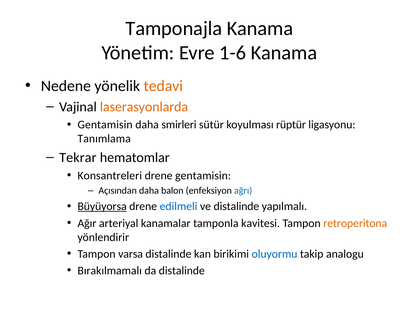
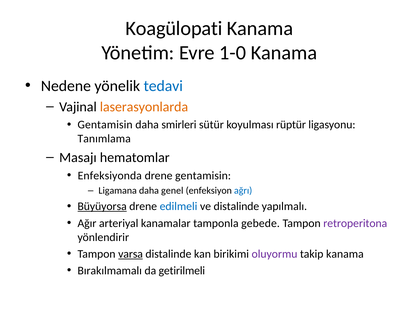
Tamponajla: Tamponajla -> Koagülopati (174, 28)
1-6: 1-6 -> 1-0 (233, 53)
tedavi colour: orange -> blue (163, 86)
Tekrar: Tekrar -> Masajı (78, 158)
Konsantreleri: Konsantreleri -> Enfeksiyonda (110, 176)
Açısından: Açısından -> Ligamana (118, 191)
balon: balon -> genel (172, 191)
kavitesi: kavitesi -> gebede (261, 223)
retroperitona colour: orange -> purple (355, 223)
varsa underline: none -> present (131, 254)
oluyormu colour: blue -> purple (275, 254)
takip analogu: analogu -> kanama (345, 254)
da distalinde: distalinde -> getirilmeli (182, 271)
